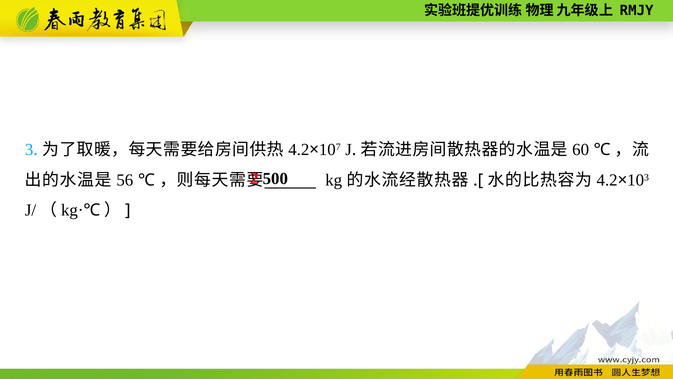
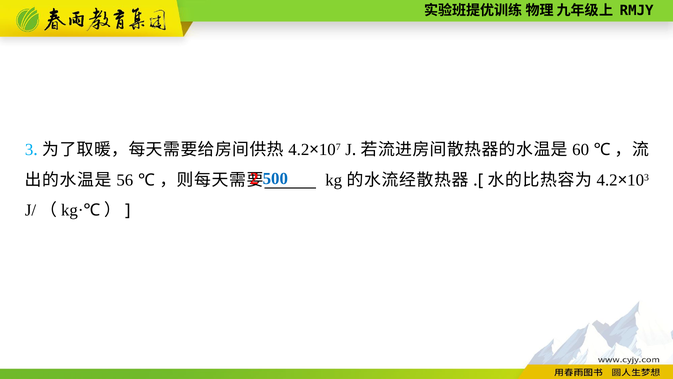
500 colour: black -> blue (275, 179)
